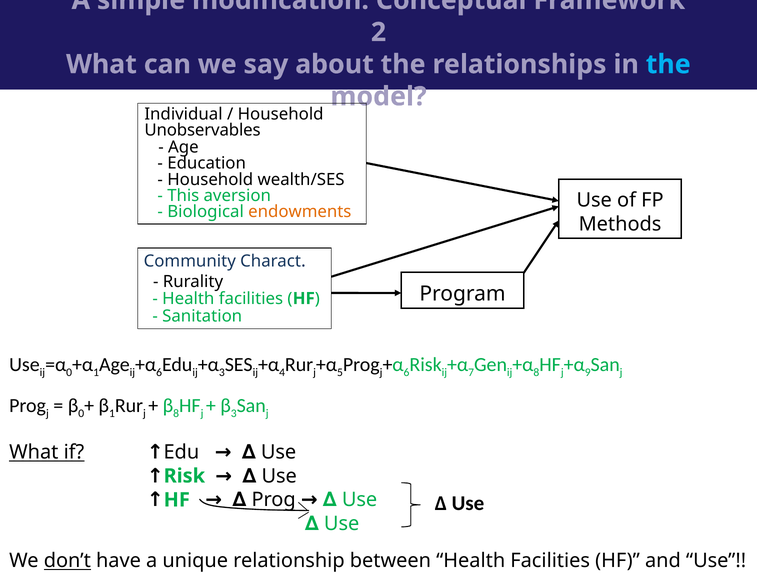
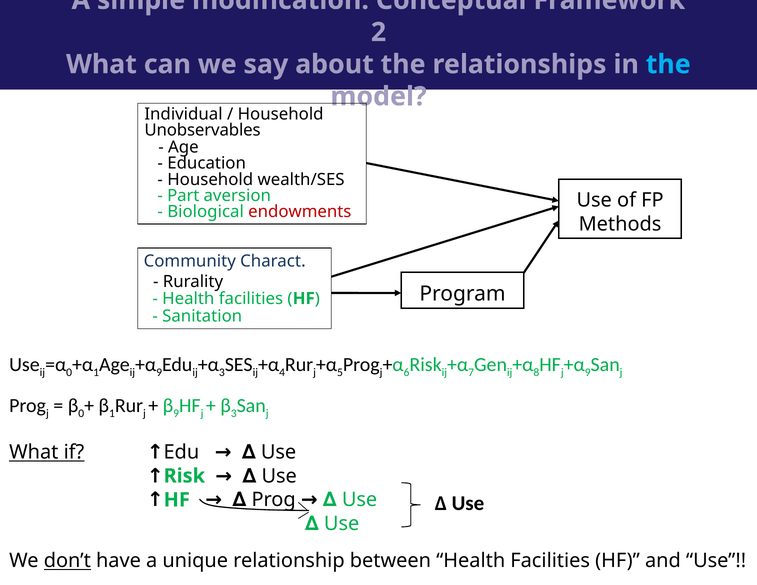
This: This -> Part (183, 196)
endowments colour: orange -> red (300, 212)
6: 6 -> 9 (159, 373)
8: 8 -> 9 (176, 414)
